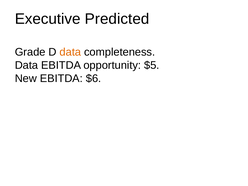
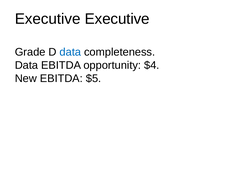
Executive Predicted: Predicted -> Executive (117, 19)
data colour: orange -> blue (70, 52)
$5: $5 -> $4 (152, 65)
$6: $6 -> $5 (94, 78)
